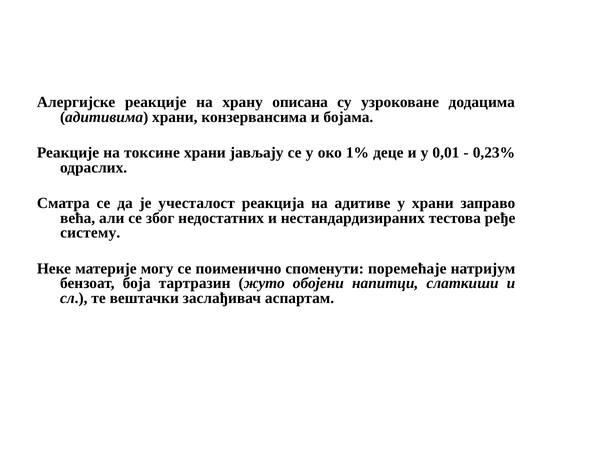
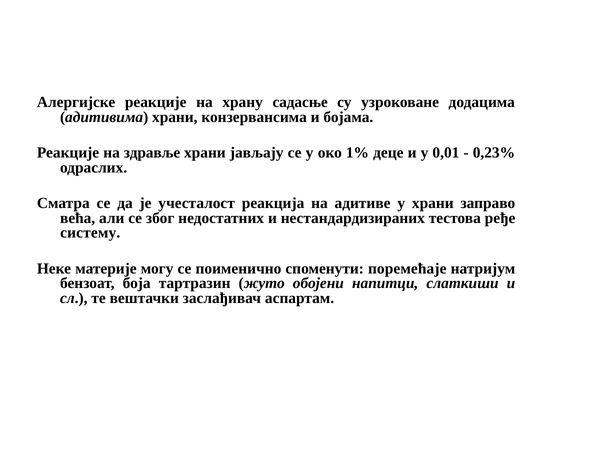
описана: описана -> садасње (300, 102)
токсине: токсине -> здравље (152, 153)
